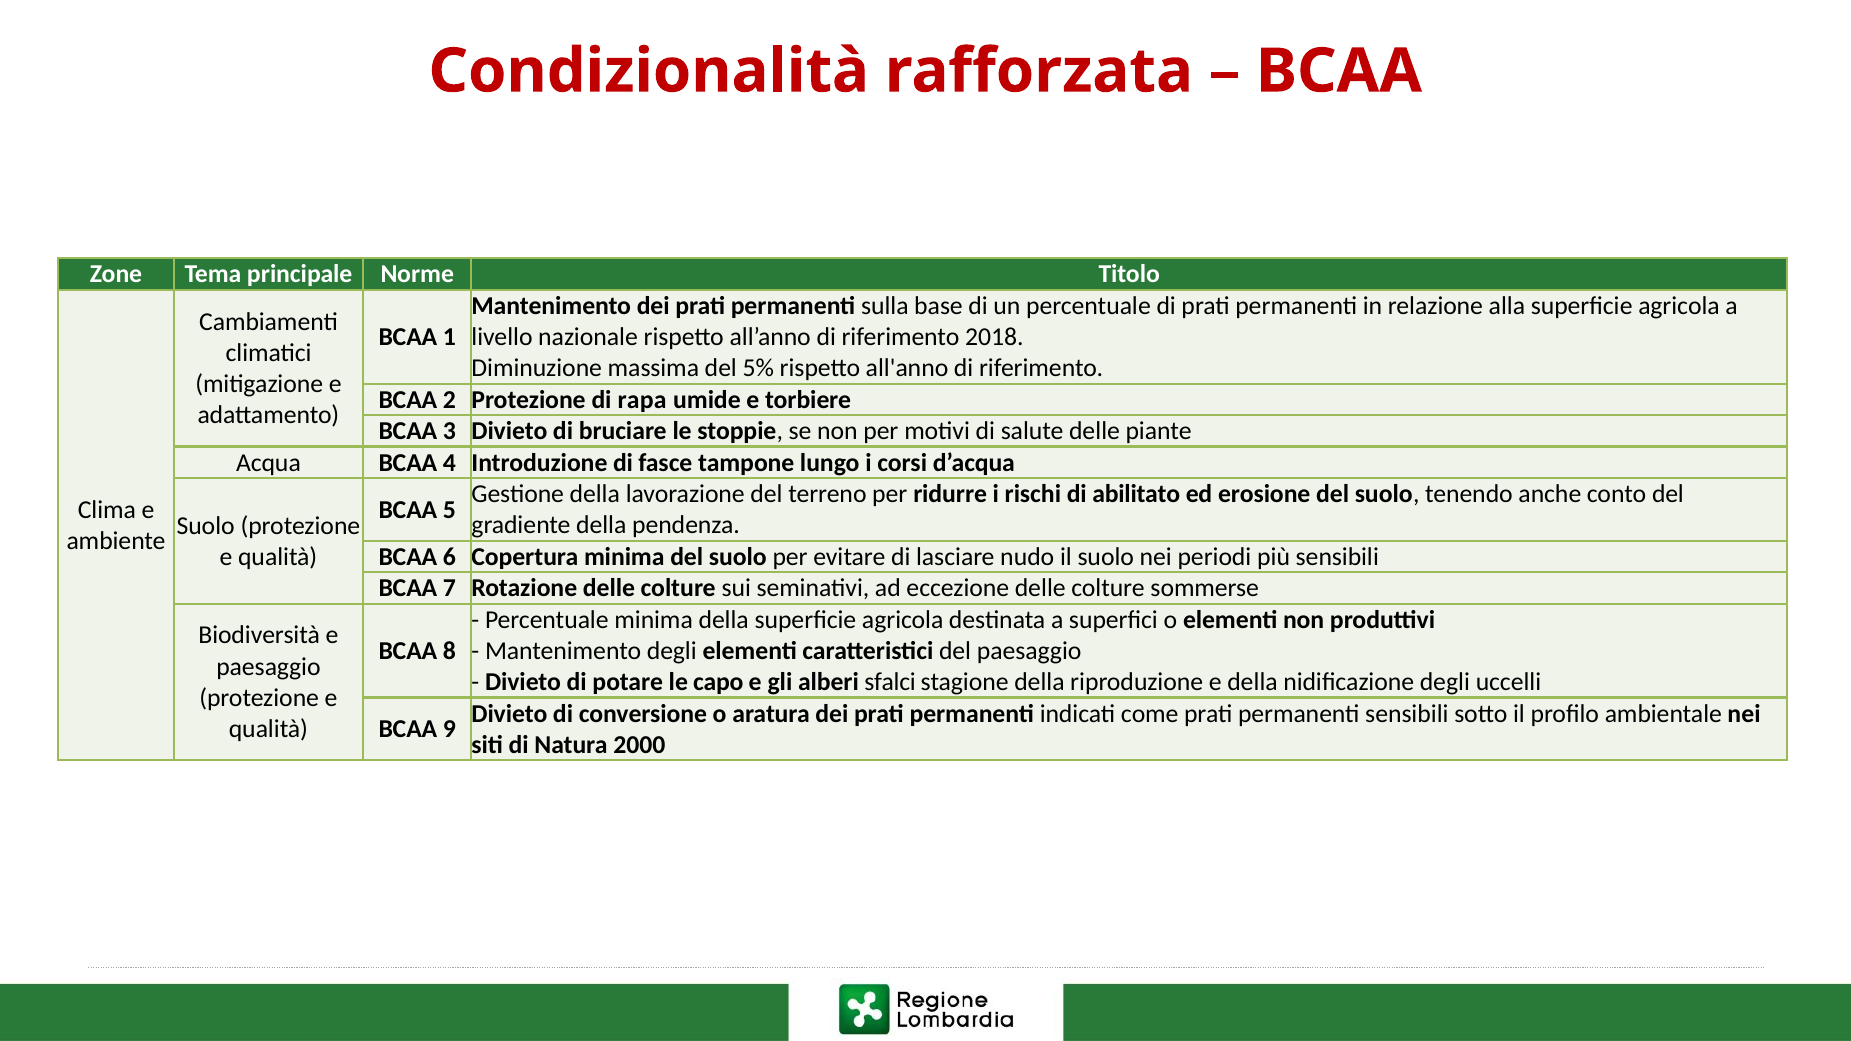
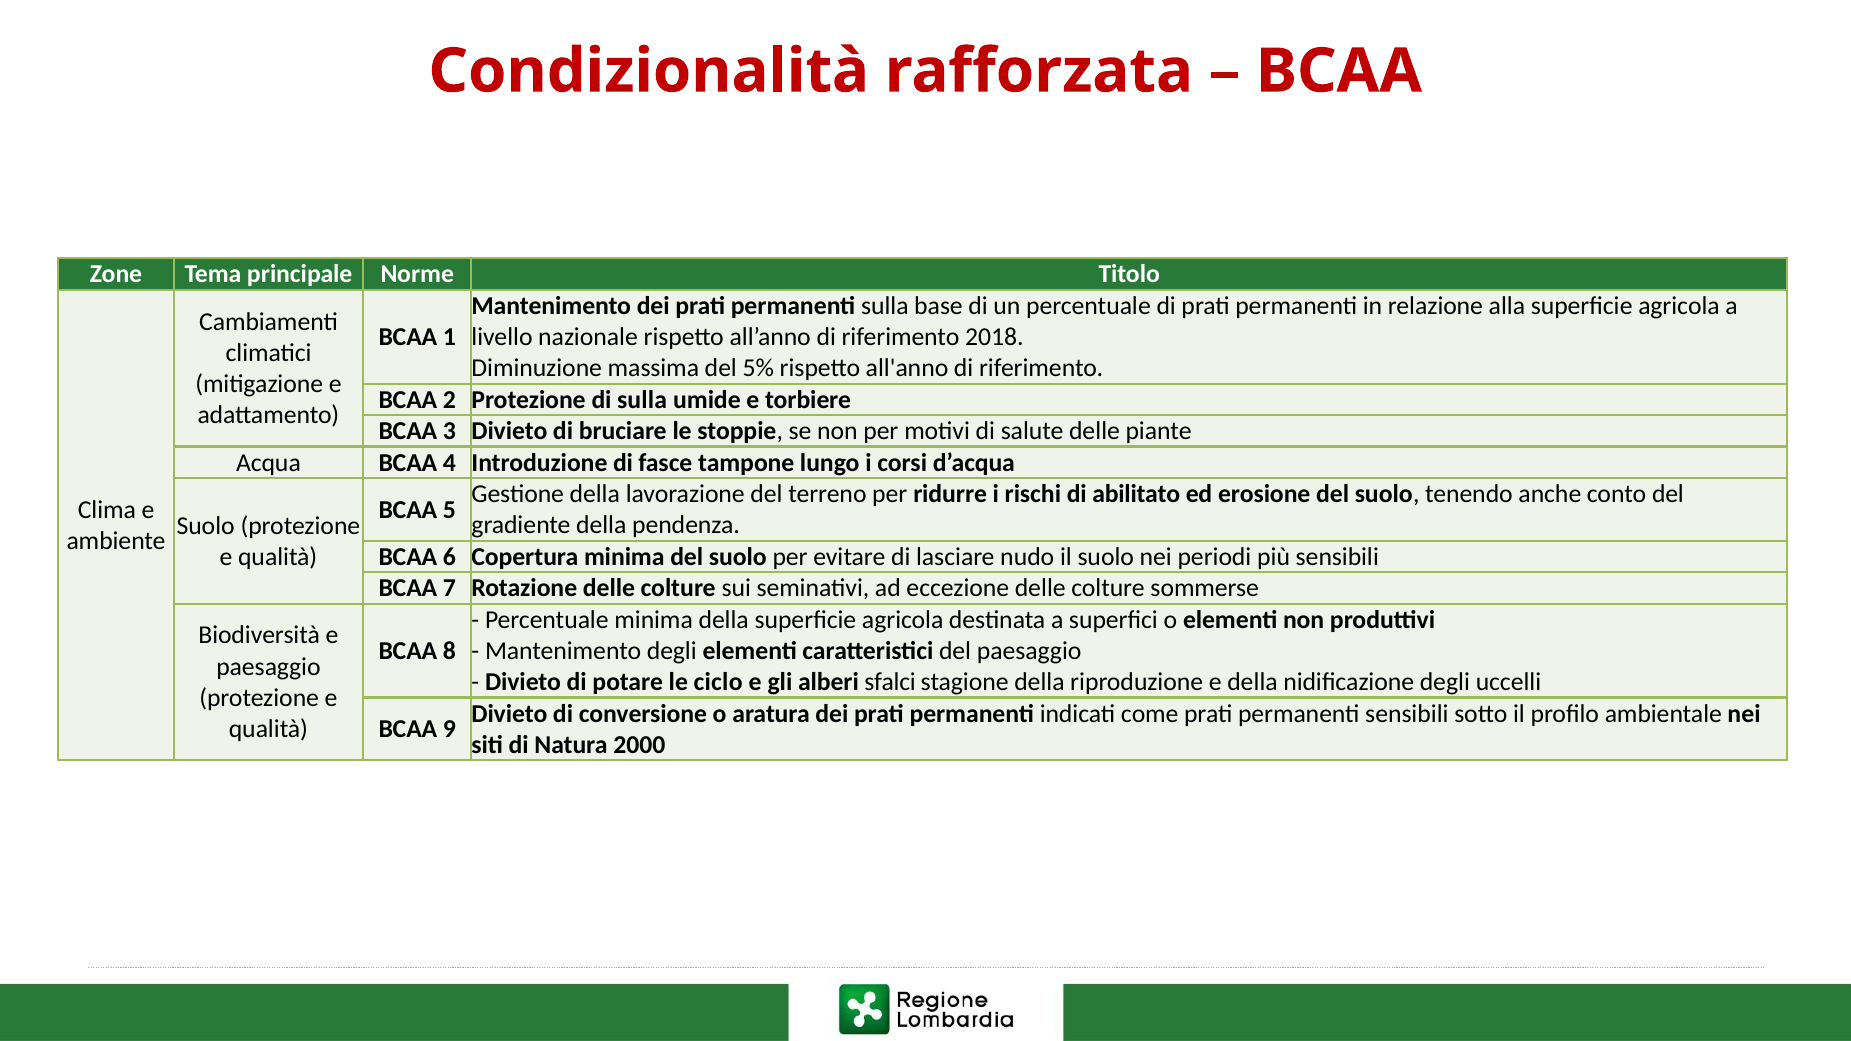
di rapa: rapa -> sulla (642, 400)
capo: capo -> ciclo (718, 682)
